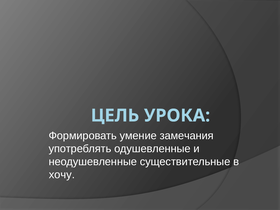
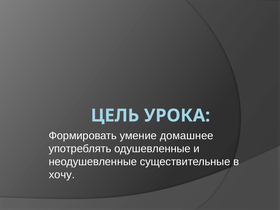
замечания: замечания -> домашнее (187, 136)
